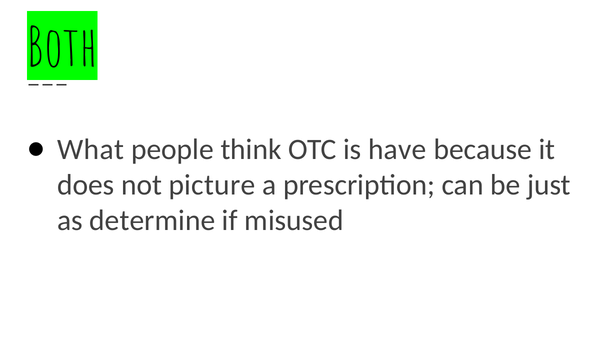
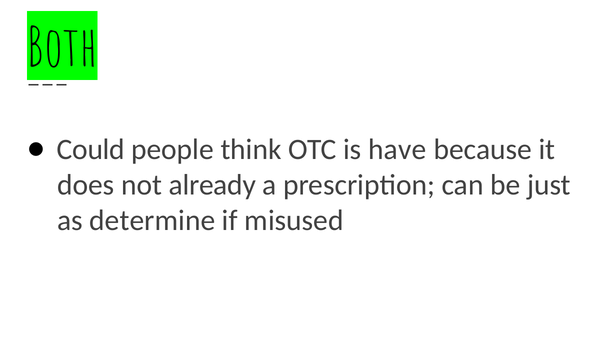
What: What -> Could (91, 149)
picture: picture -> already (212, 185)
